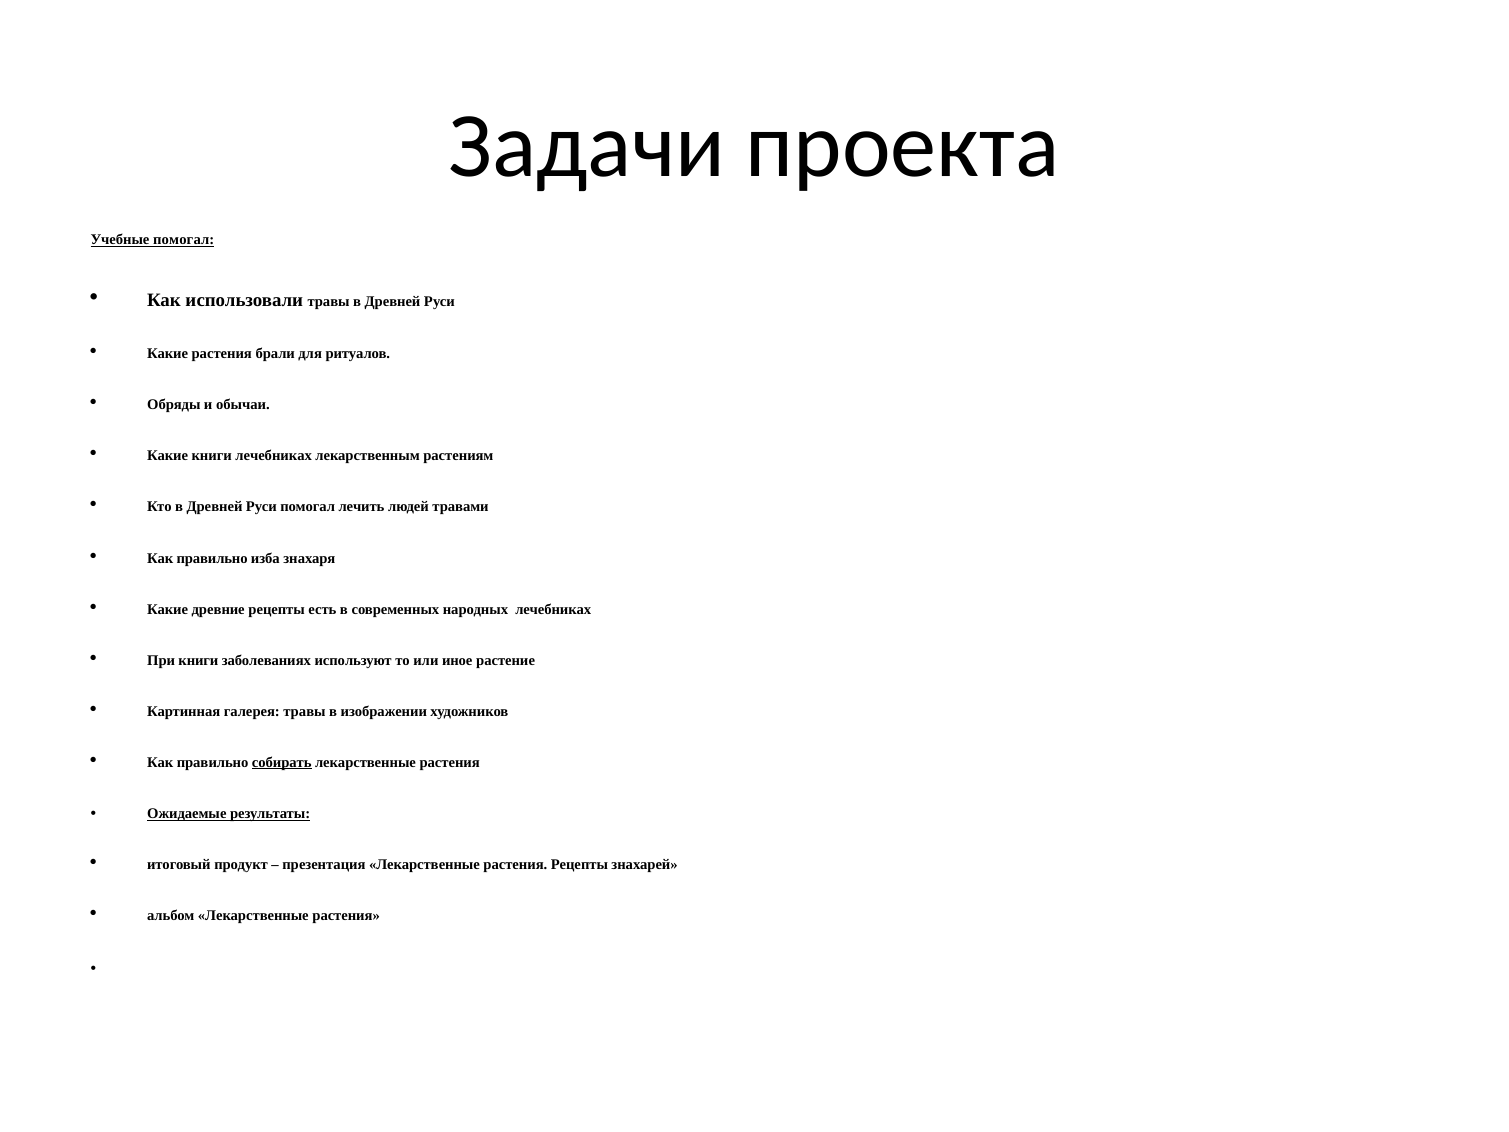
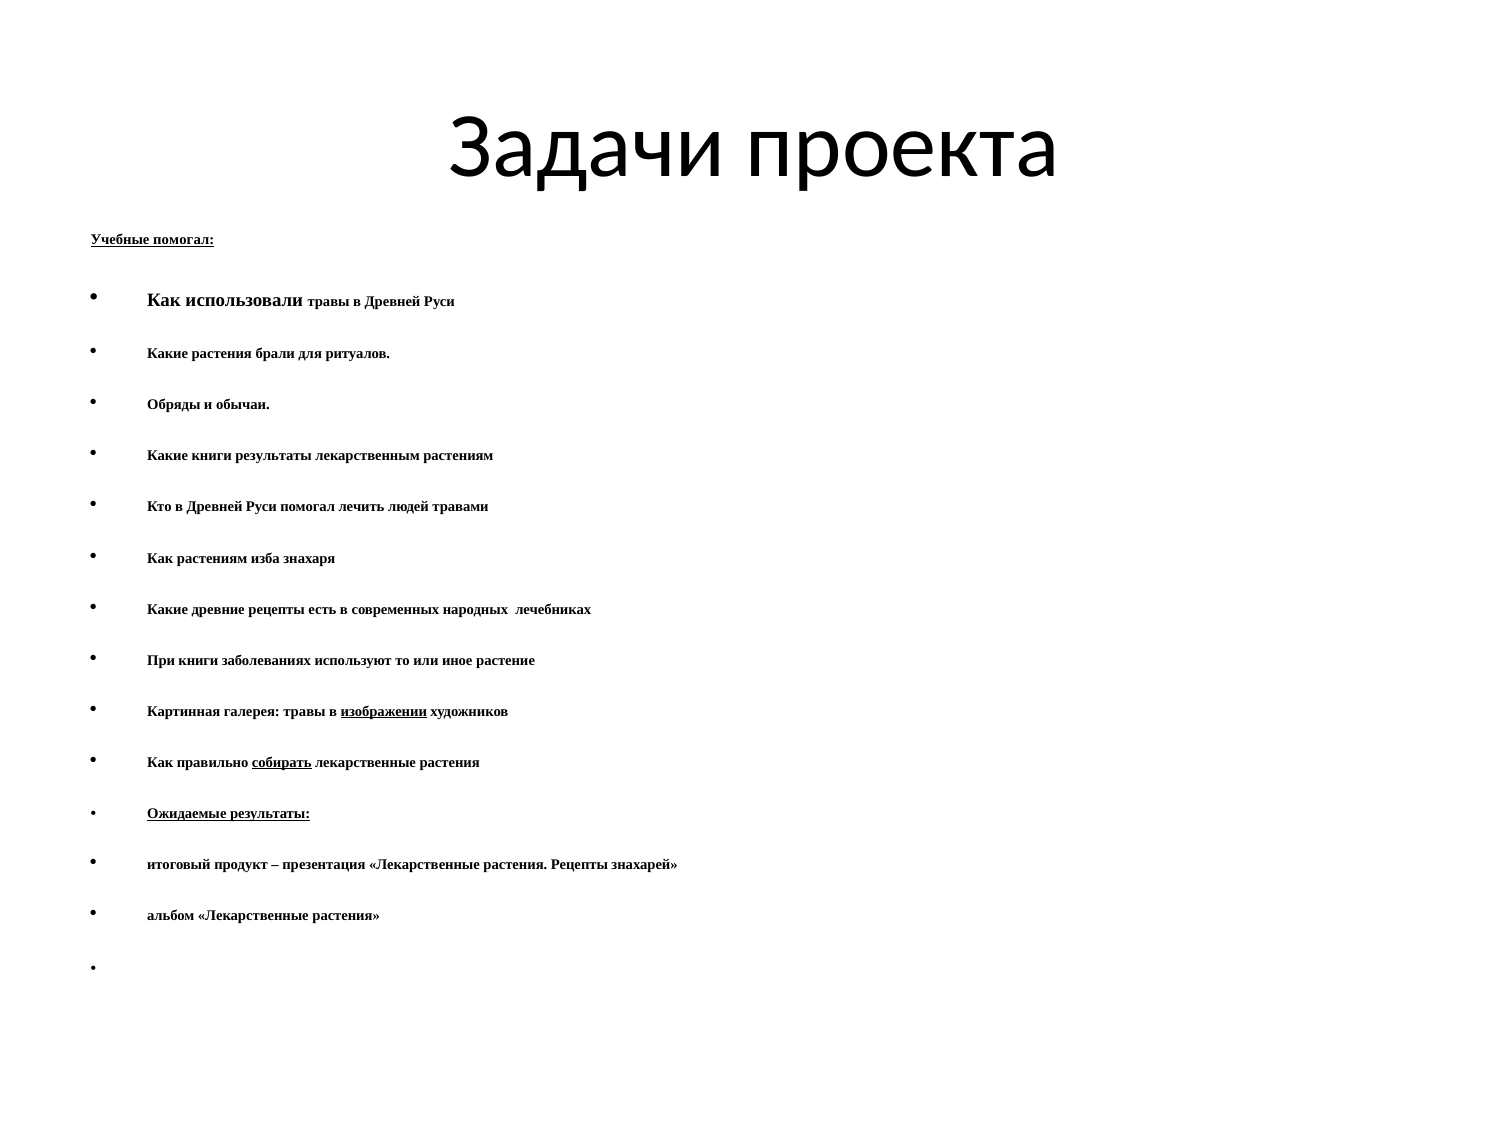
книги лечебниках: лечебниках -> результаты (274, 456)
правильно: правильно -> растениям (212, 558)
изображении underline: none -> present (384, 711)
